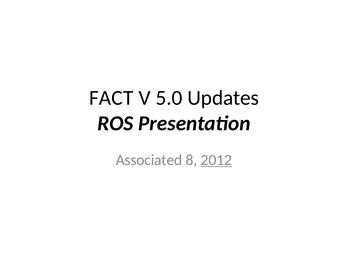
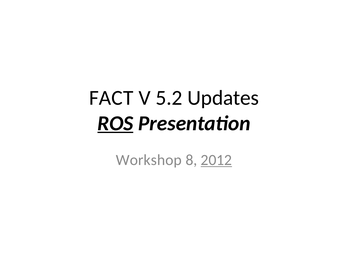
5.0: 5.0 -> 5.2 (169, 98)
ROS underline: none -> present (115, 123)
Associated: Associated -> Workshop (149, 160)
